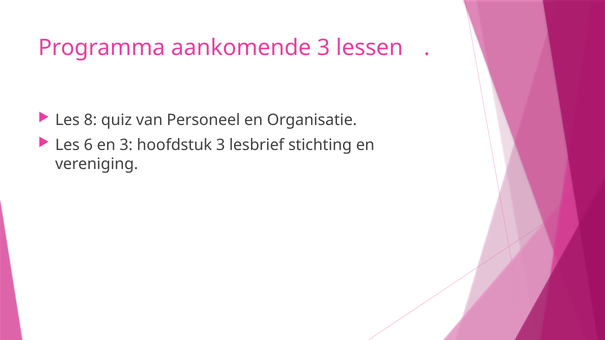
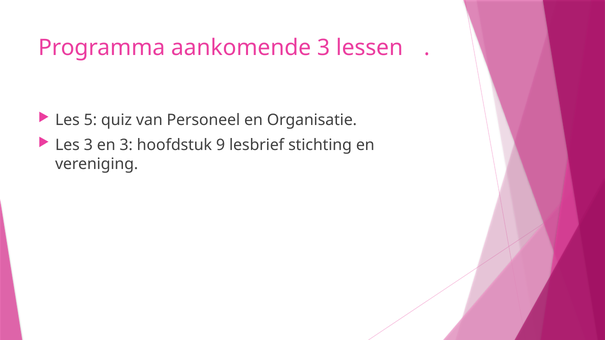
8: 8 -> 5 (90, 120)
Les 6: 6 -> 3 (88, 145)
hoofdstuk 3: 3 -> 9 (221, 145)
